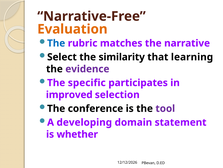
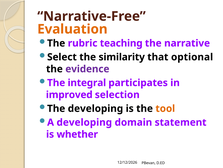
The colour: blue -> black (56, 43)
matches: matches -> teaching (121, 43)
learning: learning -> optional (192, 57)
specific: specific -> integral (87, 82)
The conference: conference -> developing (95, 108)
tool colour: purple -> orange (165, 108)
